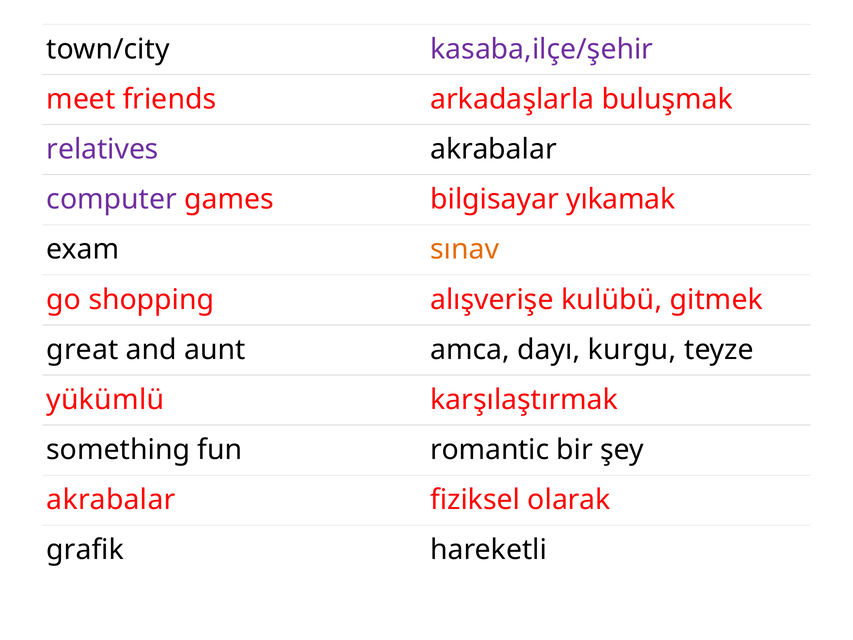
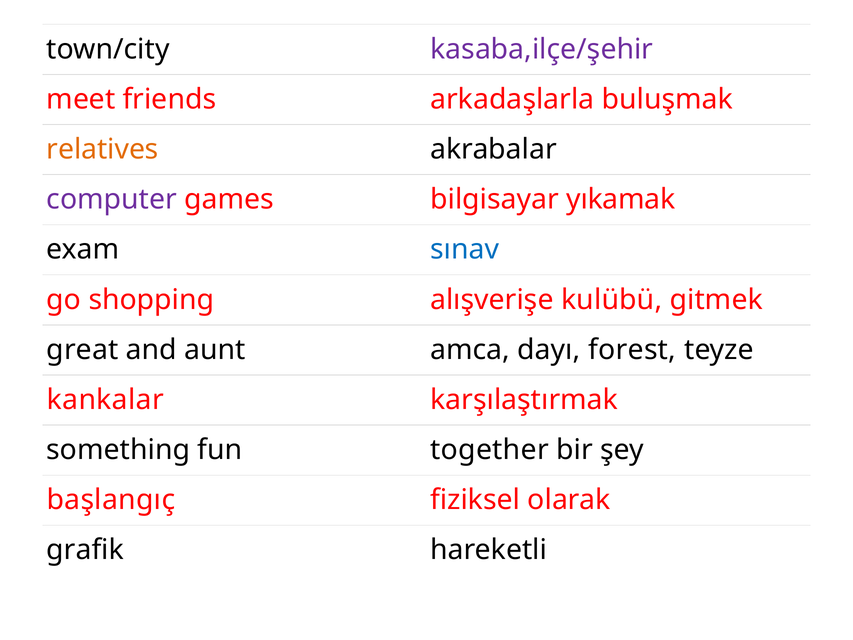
relatives colour: purple -> orange (103, 149)
sınav colour: orange -> blue (465, 249)
kurgu: kurgu -> forest (632, 350)
yükümlü: yükümlü -> kankalar (105, 400)
romantic: romantic -> together (490, 450)
akrabalar: akrabalar -> başlangıç (111, 500)
